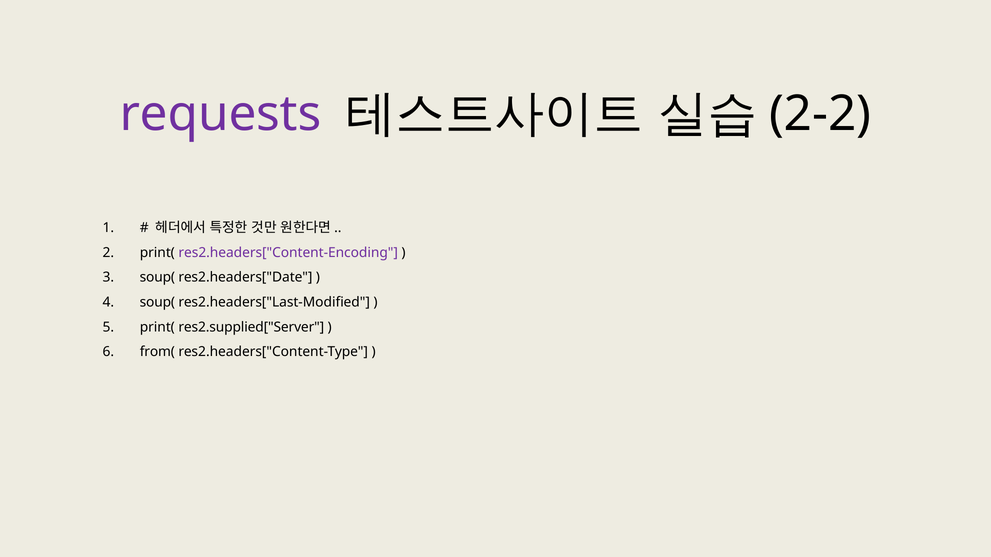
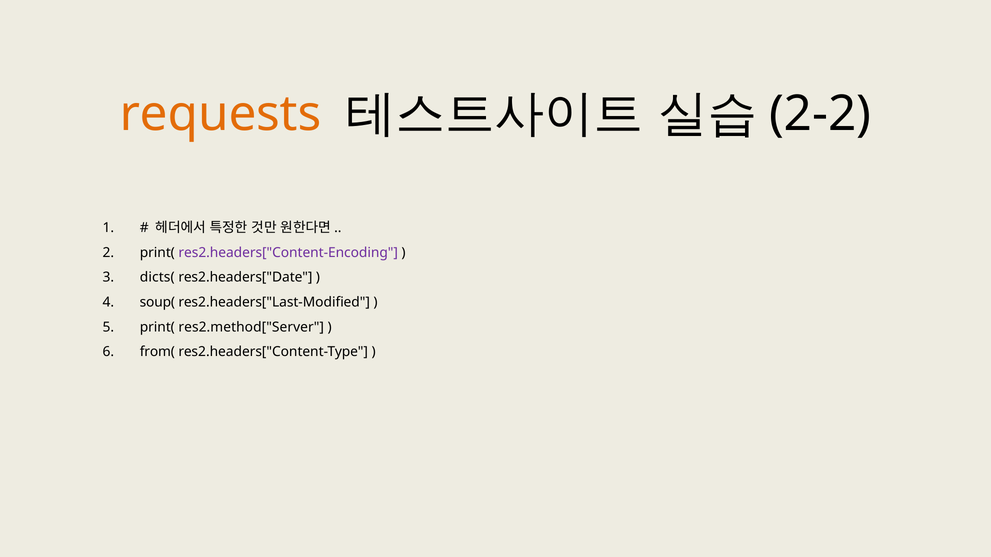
requests colour: purple -> orange (221, 114)
soup(: soup( -> dicts( (157, 278)
res2.supplied["Server: res2.supplied["Server -> res2.method["Server (251, 327)
